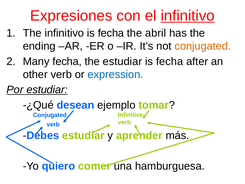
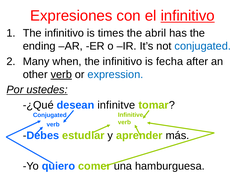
fecha: fecha -> times (111, 33)
conjugated colour: orange -> blue (203, 46)
Many fecha: fecha -> when (67, 61)
estudiar: estudiar -> infinitivo (122, 61)
verb underline: none -> present (61, 74)
Por estudiar: estudiar -> ustedes (47, 90)
ejemplo: ejemplo -> infinitve (116, 105)
